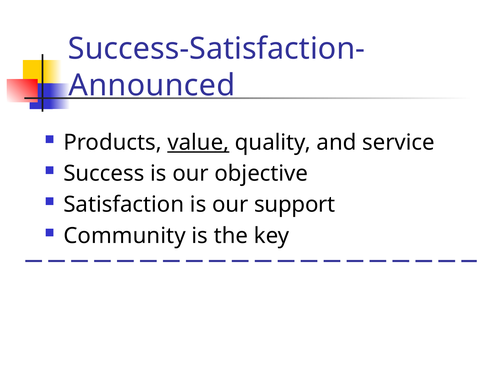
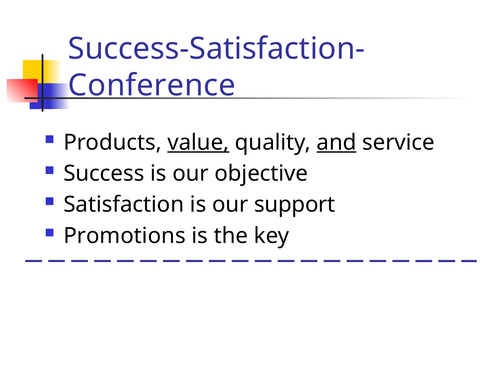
Announced: Announced -> Conference (152, 85)
and underline: none -> present (336, 142)
Community: Community -> Promotions (125, 236)
